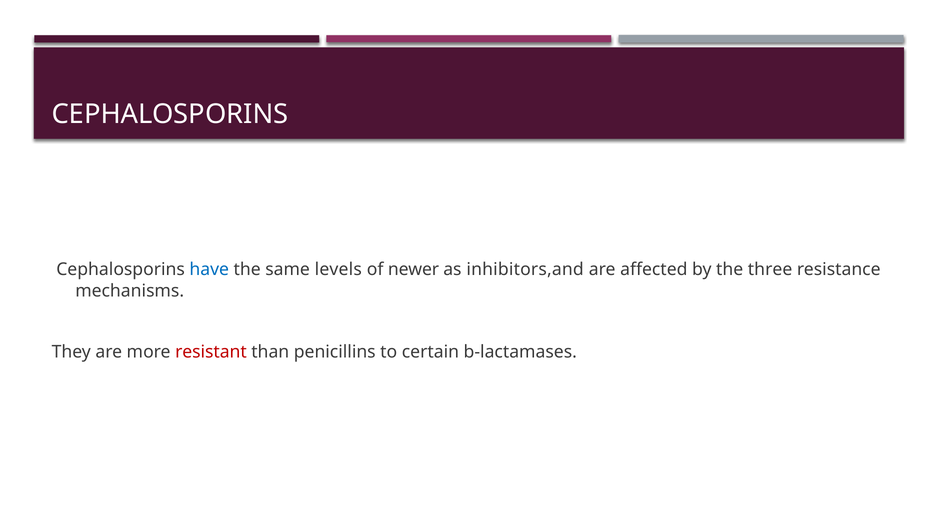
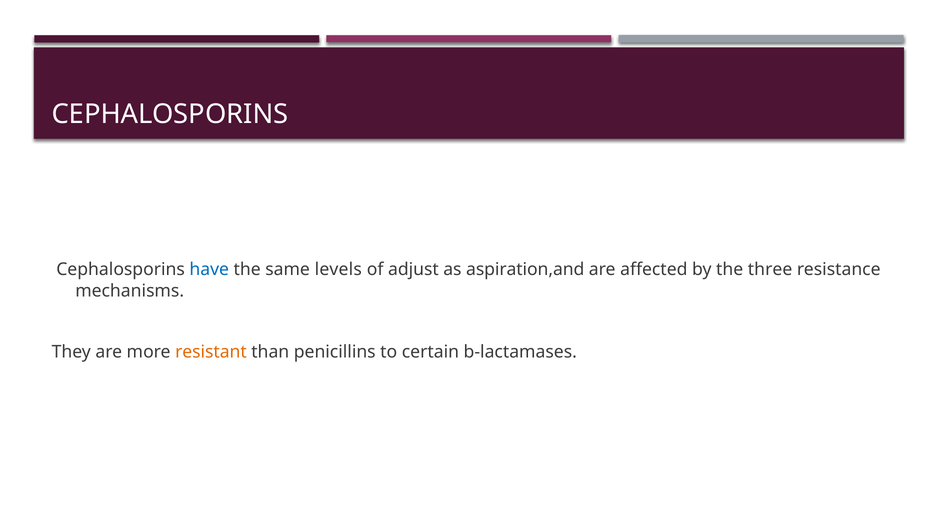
newer: newer -> adjust (413, 269)
inhibitors,and: inhibitors,and -> aspiration,and (525, 269)
resistant colour: red -> orange (211, 352)
